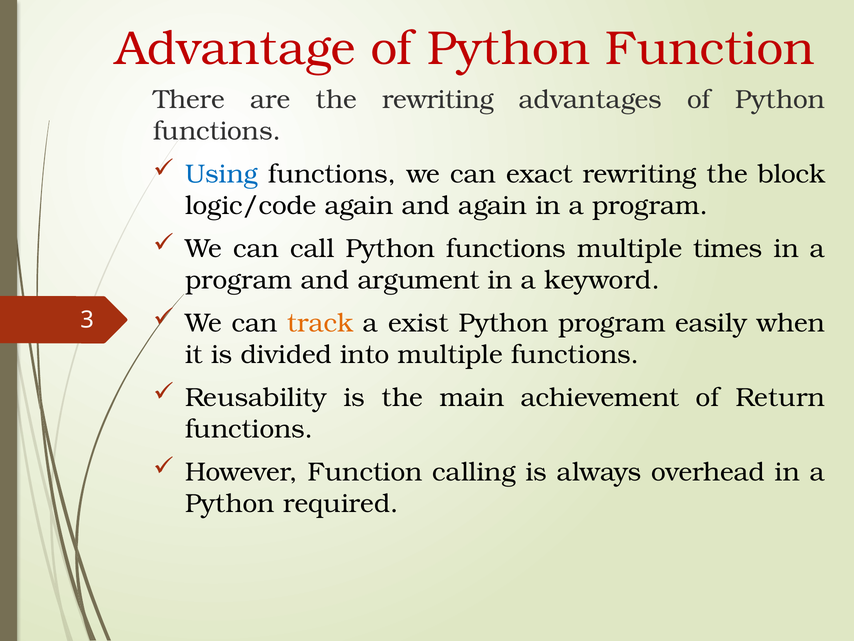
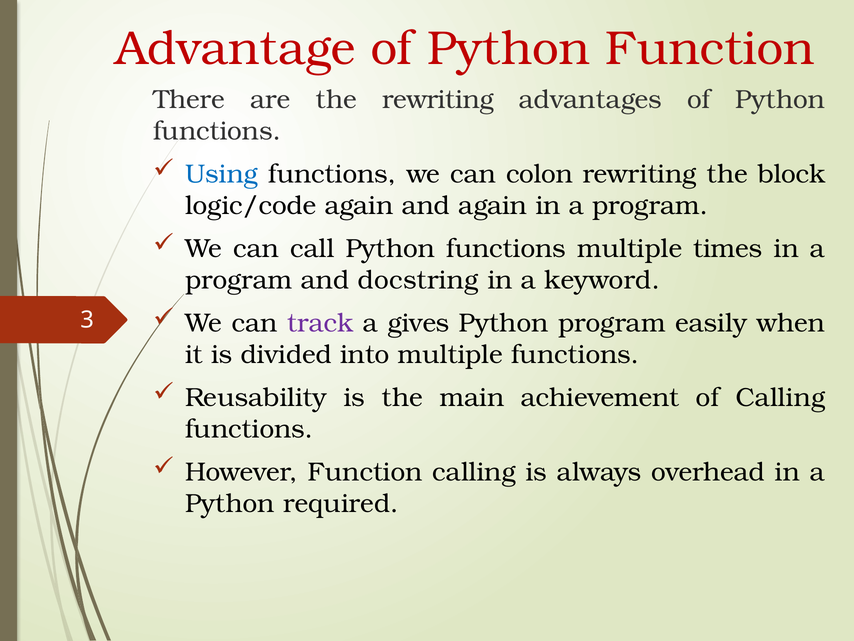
exact: exact -> colon (540, 174)
argument: argument -> docstring (418, 280)
track colour: orange -> purple (320, 323)
exist: exist -> gives (419, 323)
of Return: Return -> Calling (780, 397)
